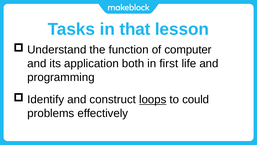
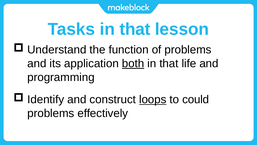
of computer: computer -> problems (188, 50)
both underline: none -> present (133, 63)
first: first -> that (169, 63)
